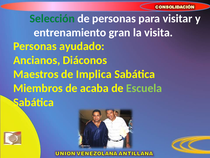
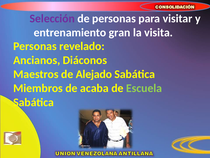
Selección colour: green -> purple (52, 18)
ayudado: ayudado -> revelado (82, 46)
Implica: Implica -> Alejado (94, 74)
